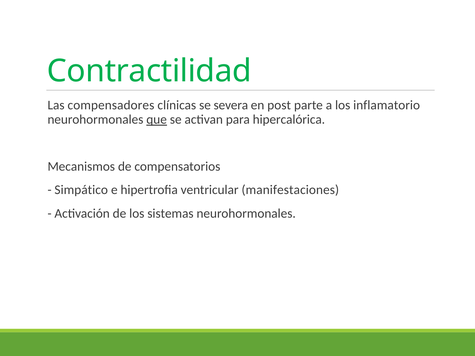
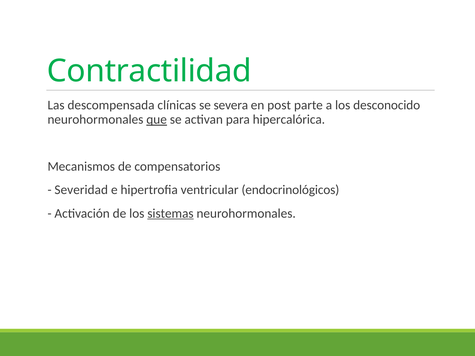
compensadores: compensadores -> descompensada (111, 105)
inflamatorio: inflamatorio -> desconocido (387, 105)
Simpático: Simpático -> Severidad (81, 190)
manifestaciones: manifestaciones -> endocrinológicos (290, 190)
sistemas underline: none -> present (170, 214)
